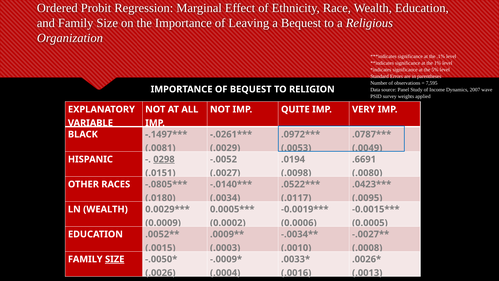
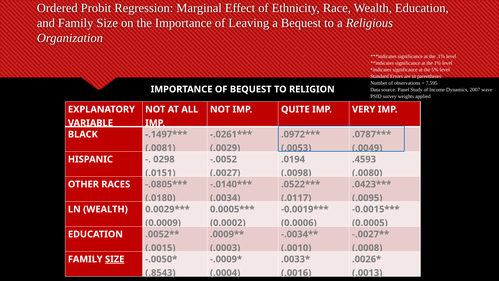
0298 underline: present -> none (164, 159)
.6691: .6691 -> .4593 (364, 159)
.0026: .0026 -> .8543 (160, 273)
